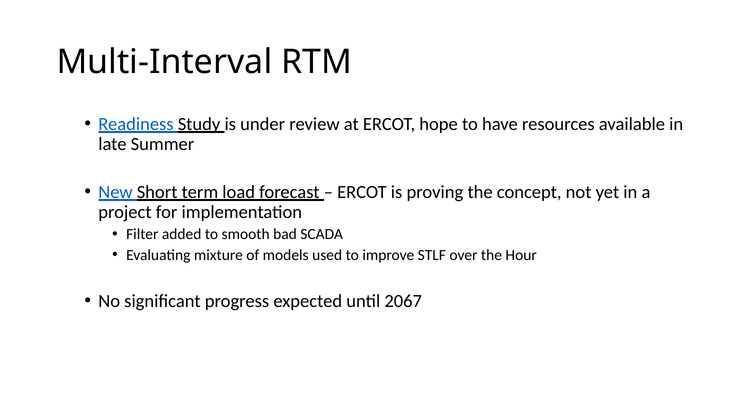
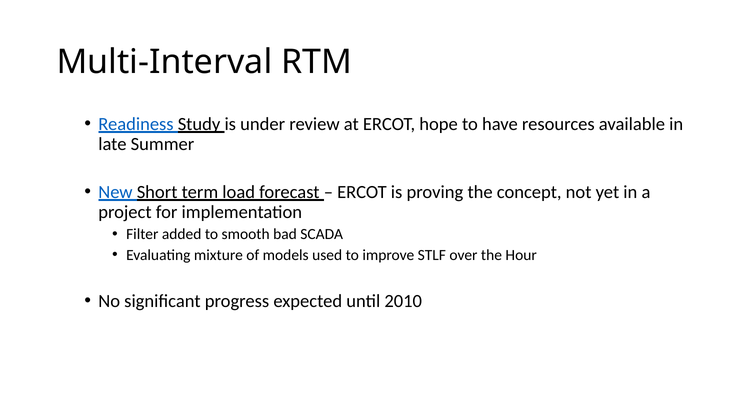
2067: 2067 -> 2010 (403, 301)
